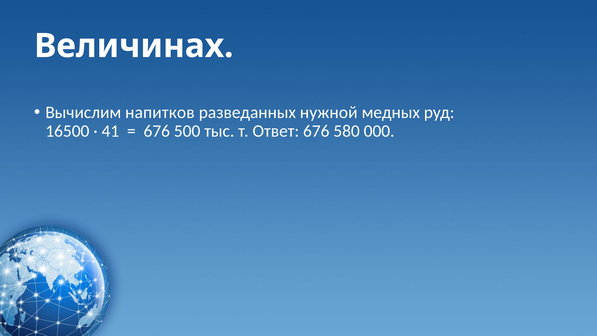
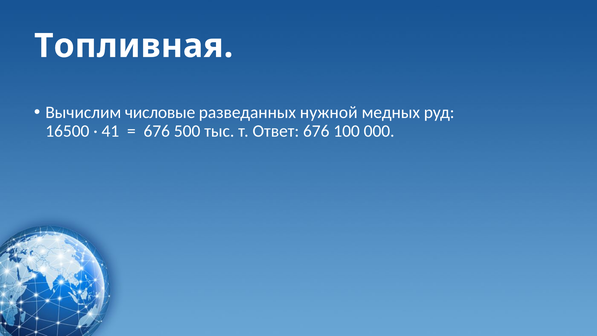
Величинах: Величинах -> Топливная (134, 46)
напитков: напитков -> числовые (160, 112)
580: 580 -> 100 (347, 131)
